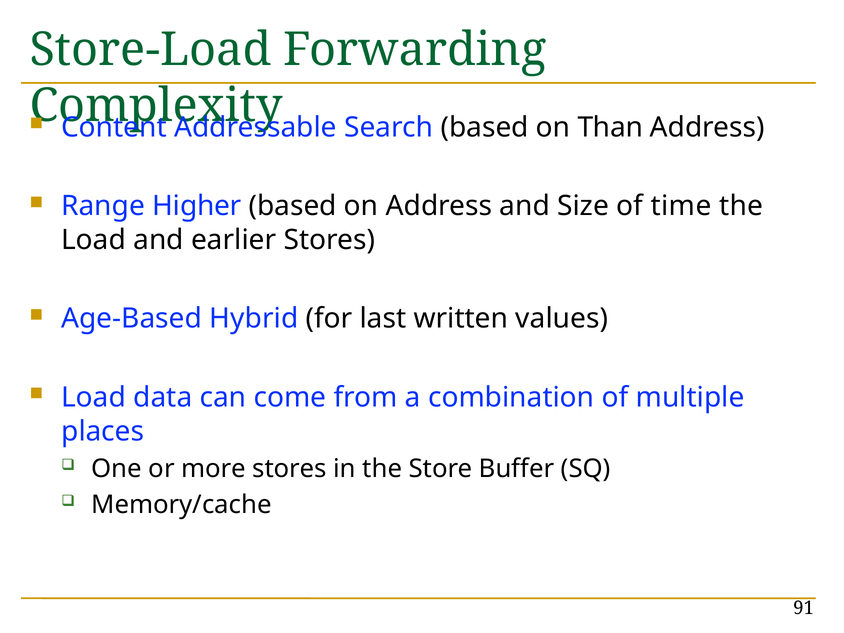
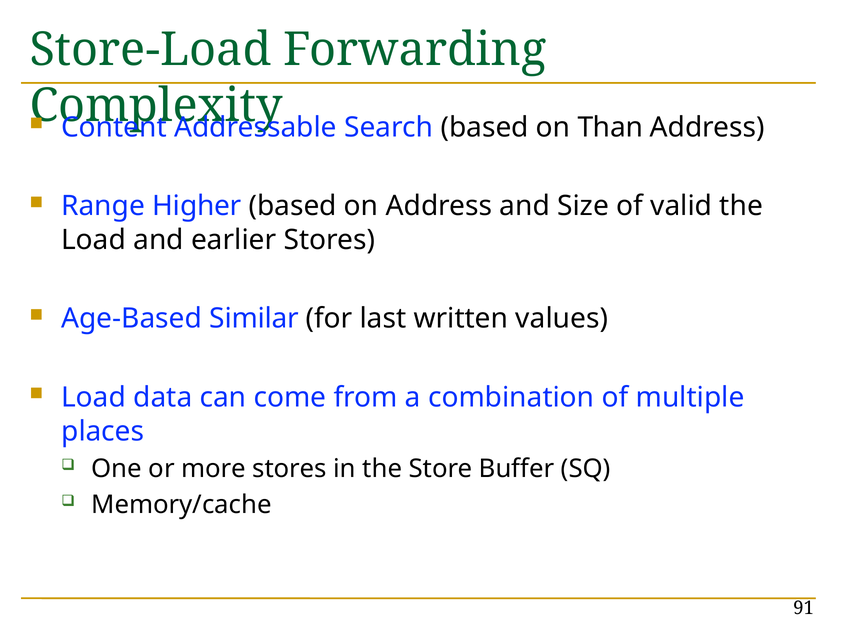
time: time -> valid (681, 206)
Hybrid: Hybrid -> Similar (254, 319)
